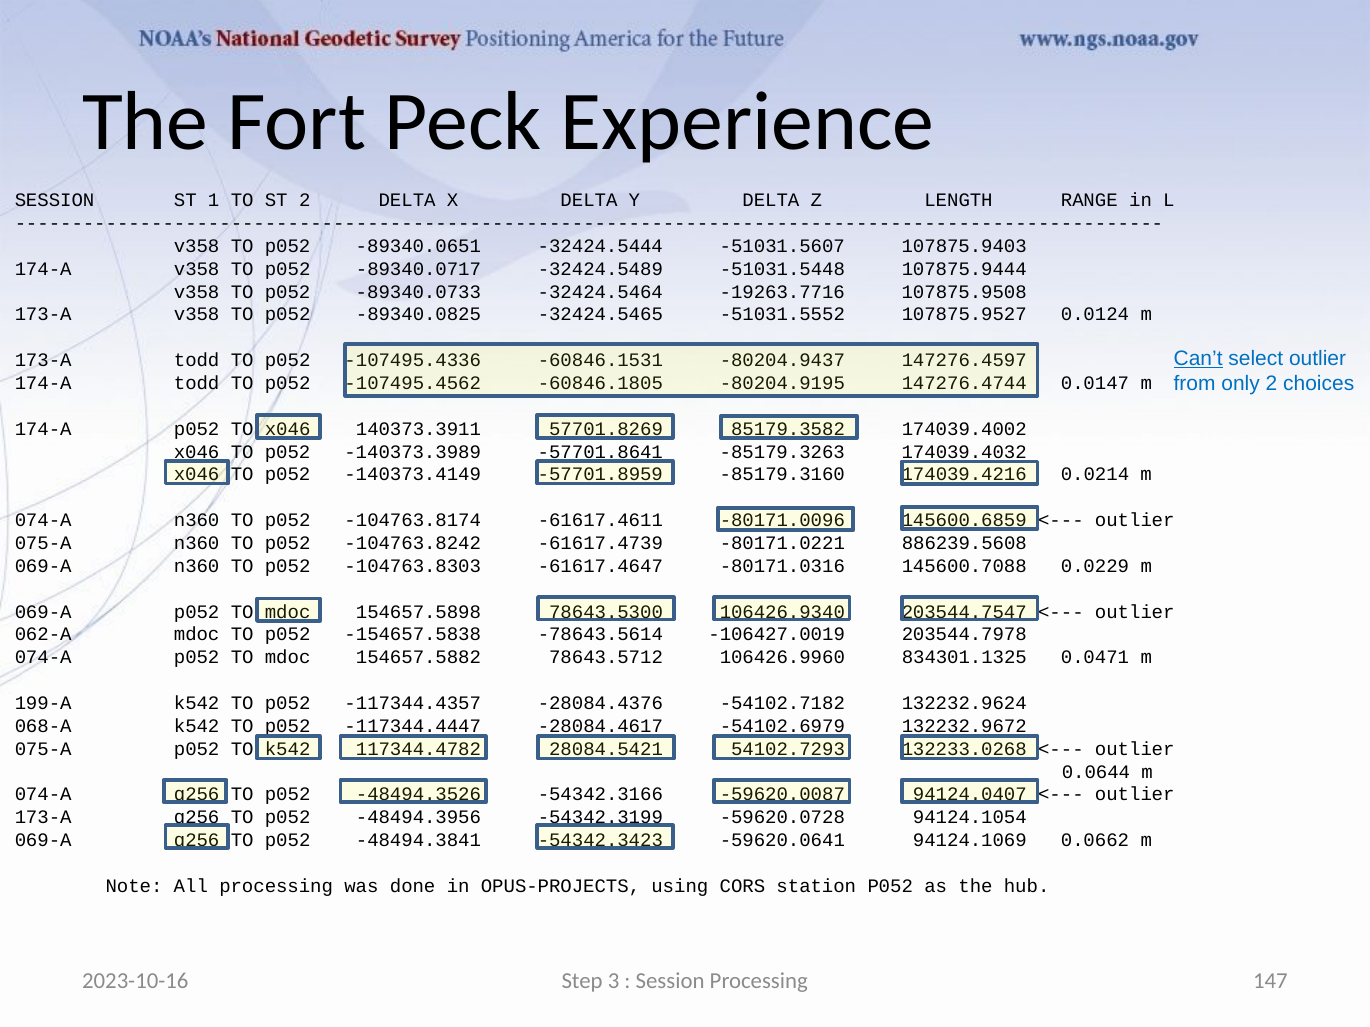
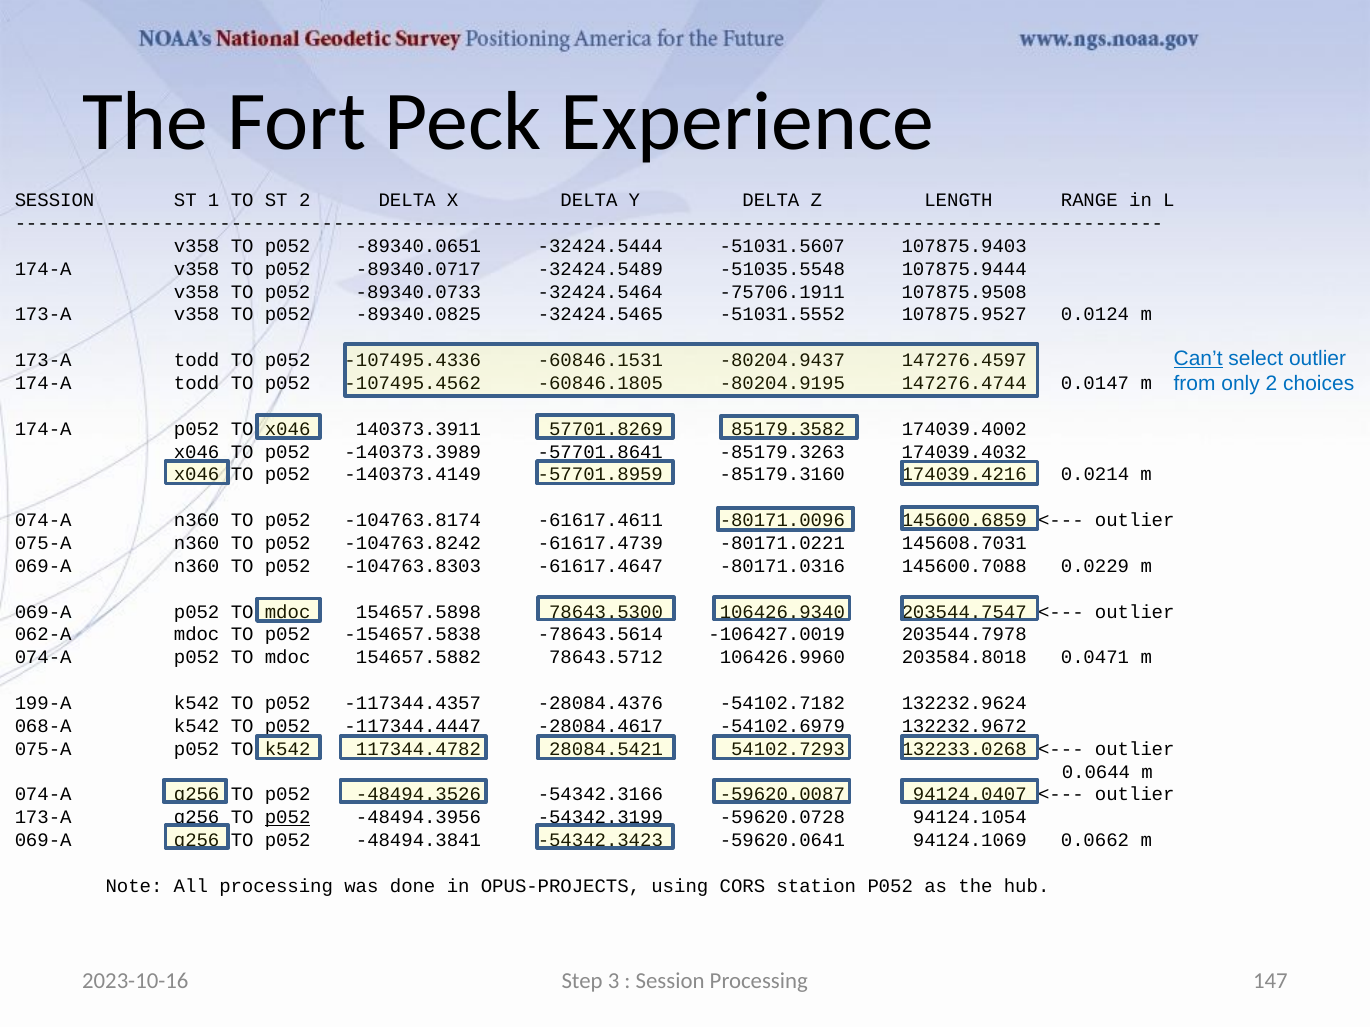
-51031.5448: -51031.5448 -> -51035.5548 (782, 269)
-19263.7716: -19263.7716 -> -75706.1911 (782, 292)
886239.5608: 886239.5608 -> 145608.7031 (964, 543)
834301.1325: 834301.1325 -> 203584.8018 (964, 658)
p052 underline: none -> present (288, 818)
